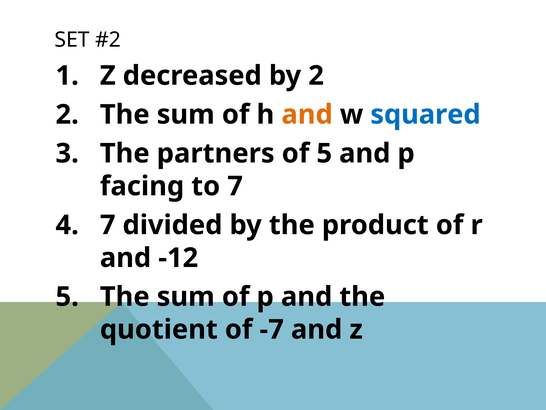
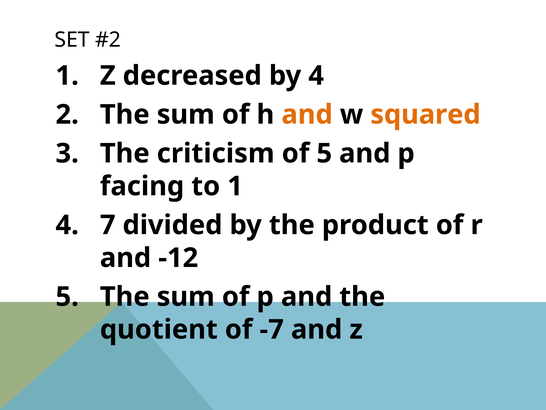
by 2: 2 -> 4 (316, 76)
squared colour: blue -> orange (425, 114)
partners: partners -> criticism (216, 153)
to 7: 7 -> 1 (235, 186)
